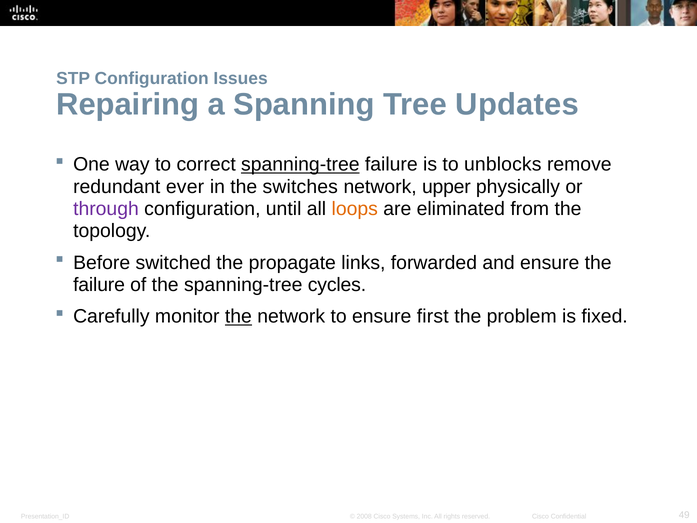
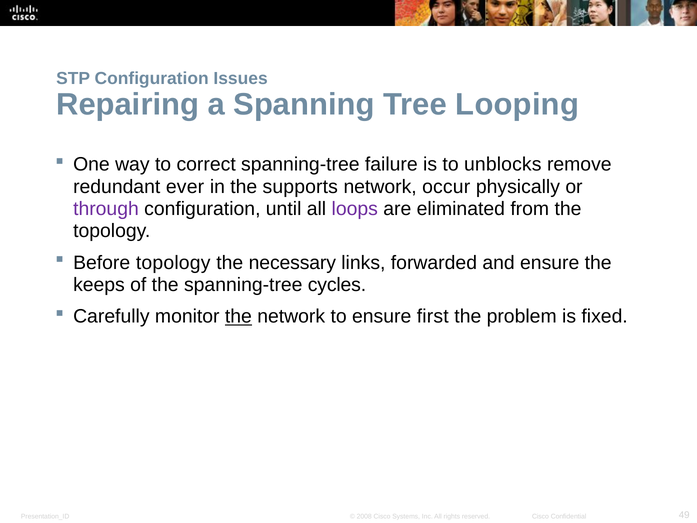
Updates: Updates -> Looping (517, 105)
spanning-tree underline: present -> none (300, 164)
switches: switches -> supports (300, 187)
upper: upper -> occur (446, 187)
loops colour: orange -> purple (355, 209)
Before switched: switched -> topology (173, 263)
propagate: propagate -> necessary (292, 263)
failure: failure -> keeps (99, 285)
